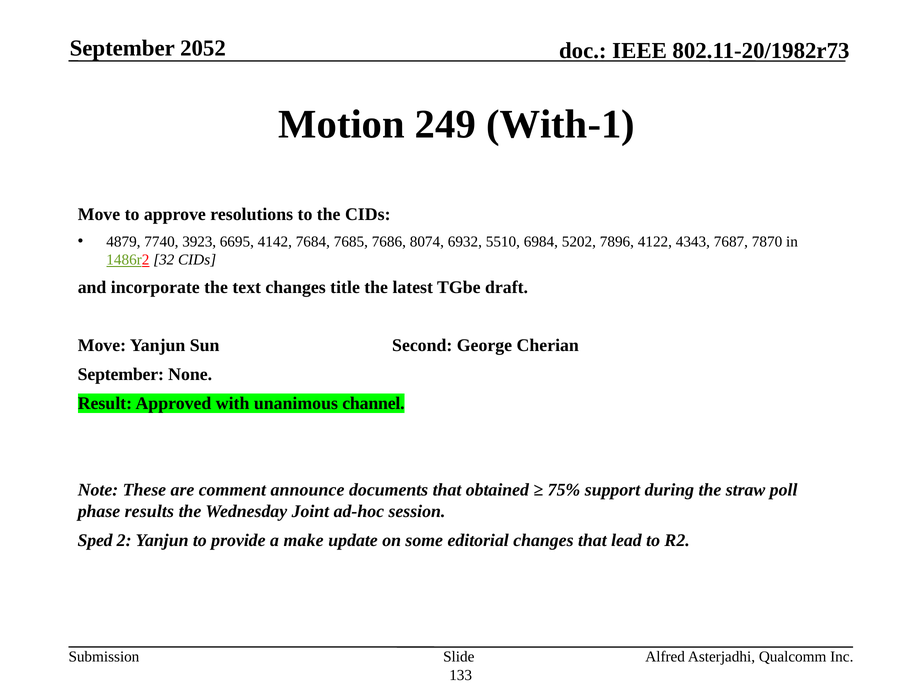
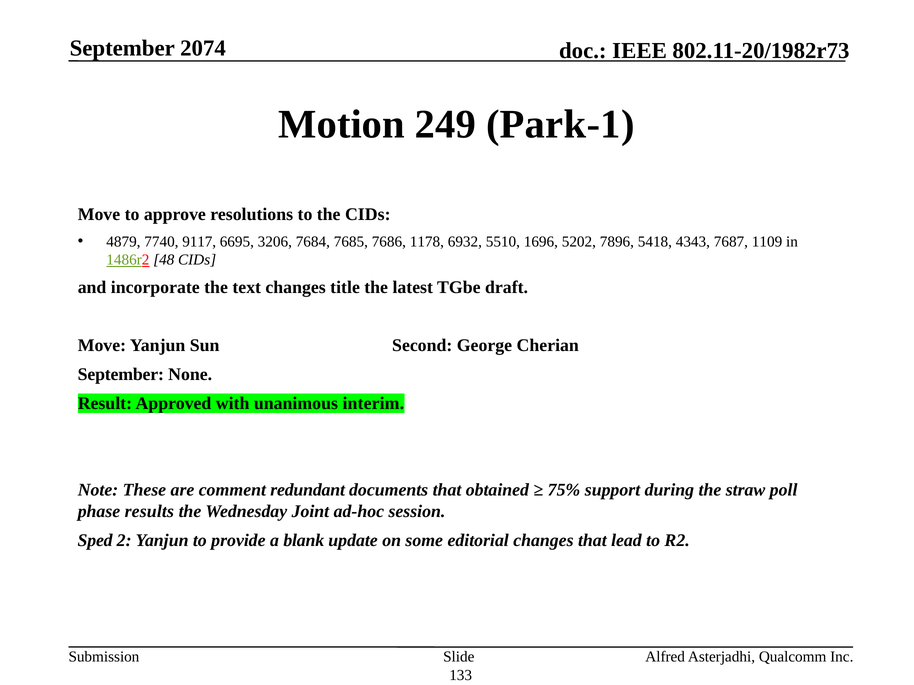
2052: 2052 -> 2074 (203, 48)
With-1: With-1 -> Park-1 (560, 125)
3923: 3923 -> 9117 (199, 242)
4142: 4142 -> 3206 (275, 242)
8074: 8074 -> 1178 (427, 242)
6984: 6984 -> 1696 (541, 242)
4122: 4122 -> 5418 (655, 242)
7870: 7870 -> 1109 (767, 242)
32: 32 -> 48 (164, 260)
channel: channel -> interim (373, 404)
announce: announce -> redundant (308, 490)
make: make -> blank (304, 541)
